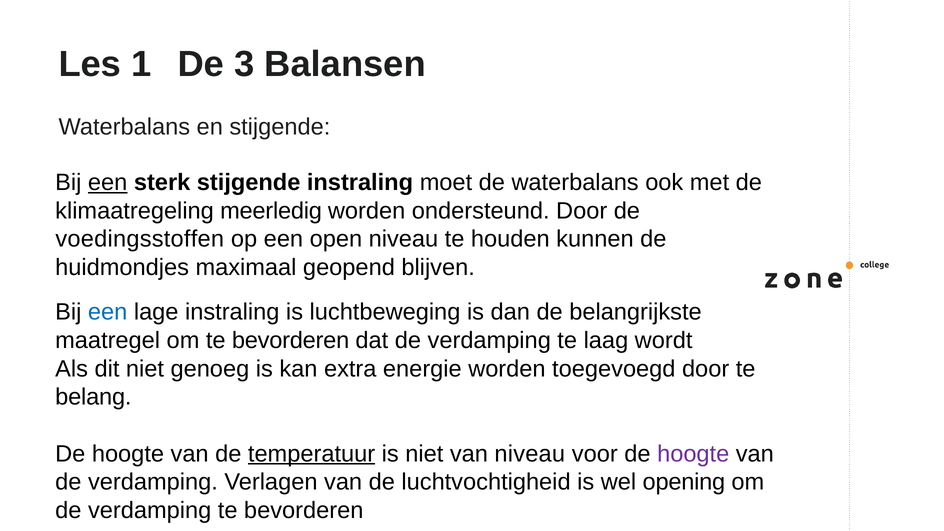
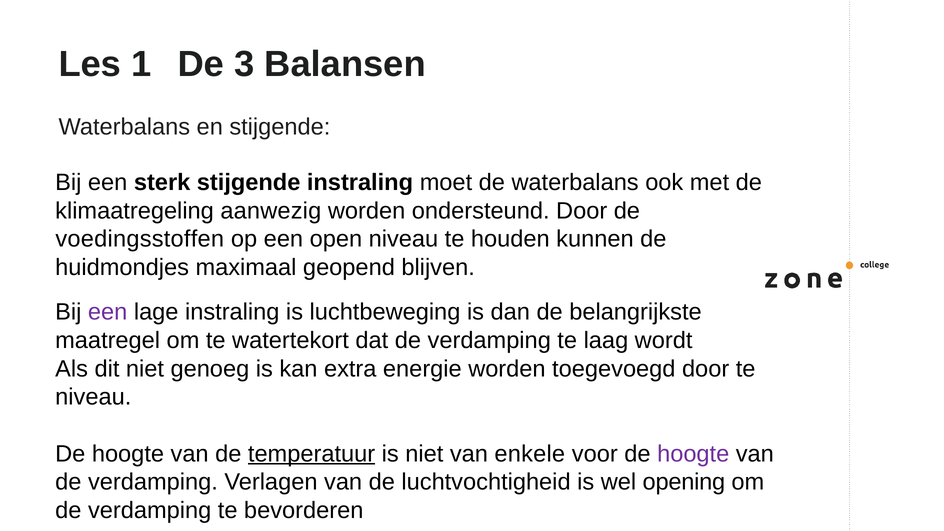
een underline: present -> none (108, 183)
meerledig: meerledig -> aanwezig (271, 211)
een colour: blue -> purple (108, 312)
om te bevorderen: bevorderen -> watertekort (290, 340)
belang: belang -> niveau (93, 397)
van niveau: niveau -> enkele (530, 454)
